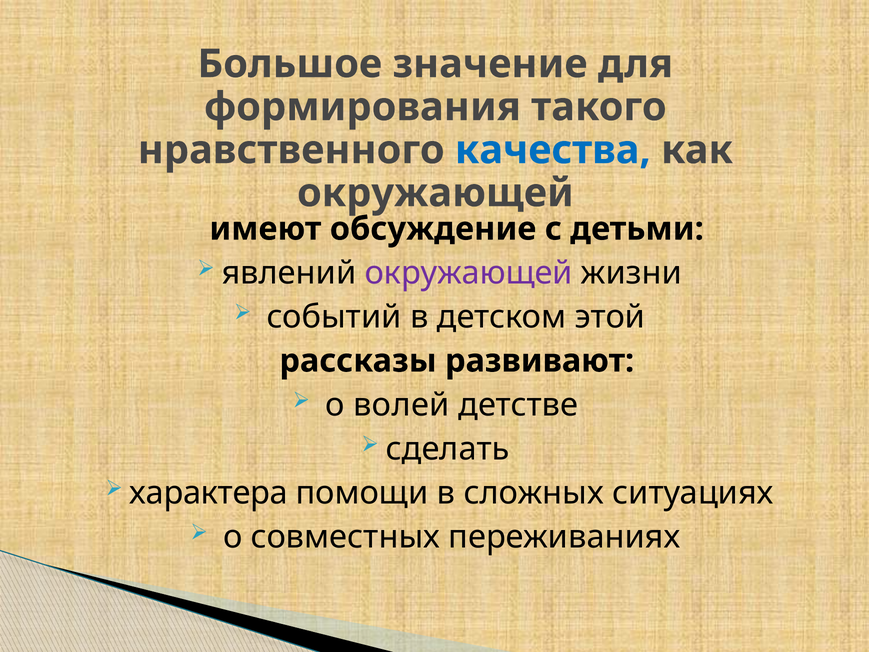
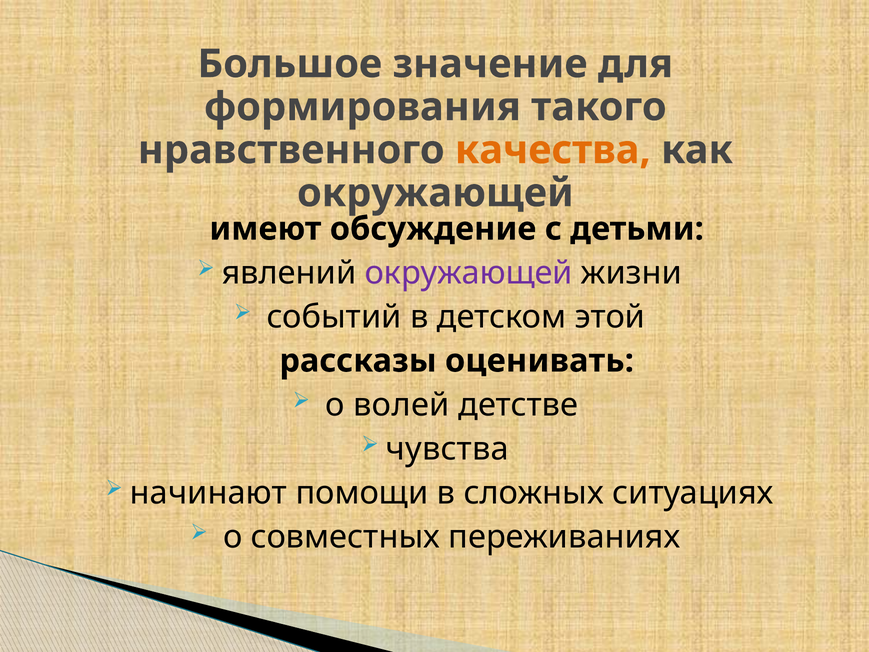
качества colour: blue -> orange (553, 150)
развивают: развивают -> оценивать (539, 361)
сделать: сделать -> чувства (447, 449)
характера: характера -> начинают (208, 493)
